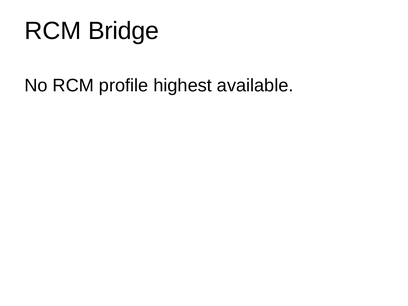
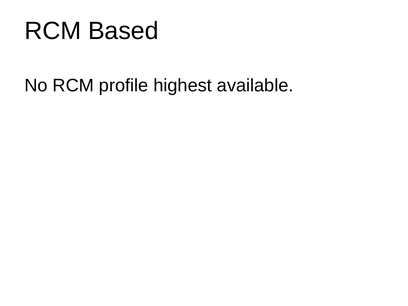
Bridge: Bridge -> Based (123, 31)
